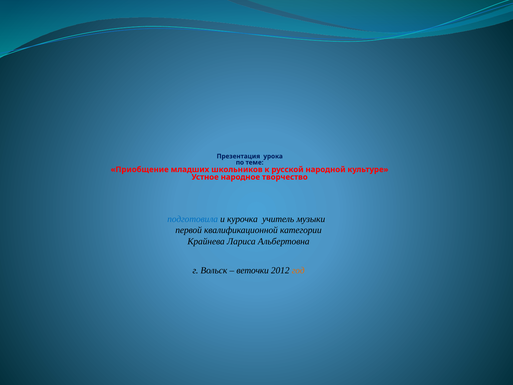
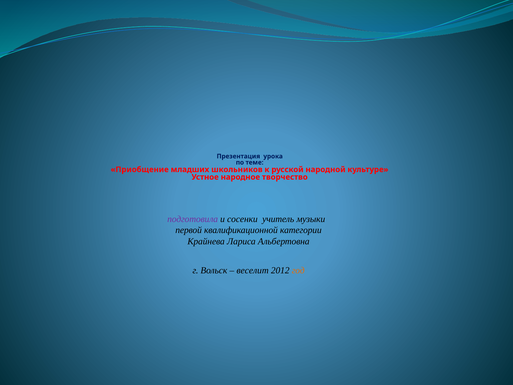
подготовила colour: blue -> purple (193, 219)
курочка: курочка -> сосенки (242, 219)
веточки: веточки -> веселит (253, 270)
